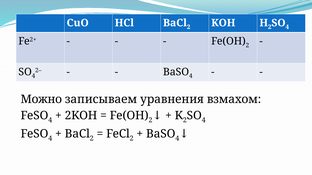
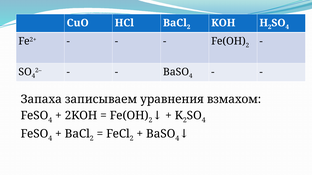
Можно: Можно -> Запаха (41, 99)
